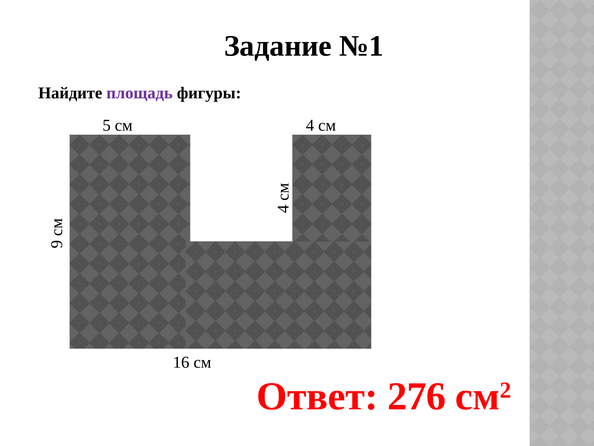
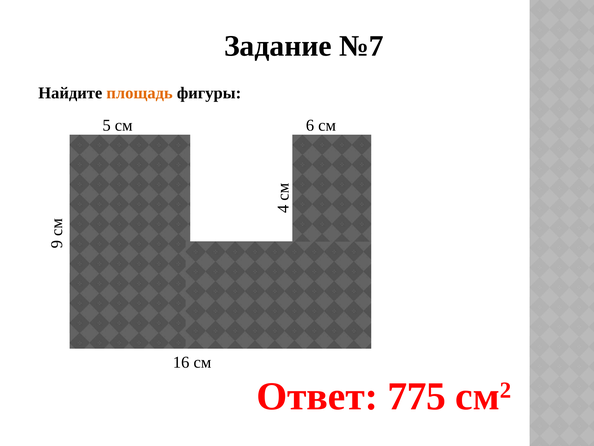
№1: №1 -> №7 (361, 46)
площадь colour: purple -> orange (140, 93)
см 4: 4 -> 6 (310, 125)
276: 276 -> 775 (417, 396)
